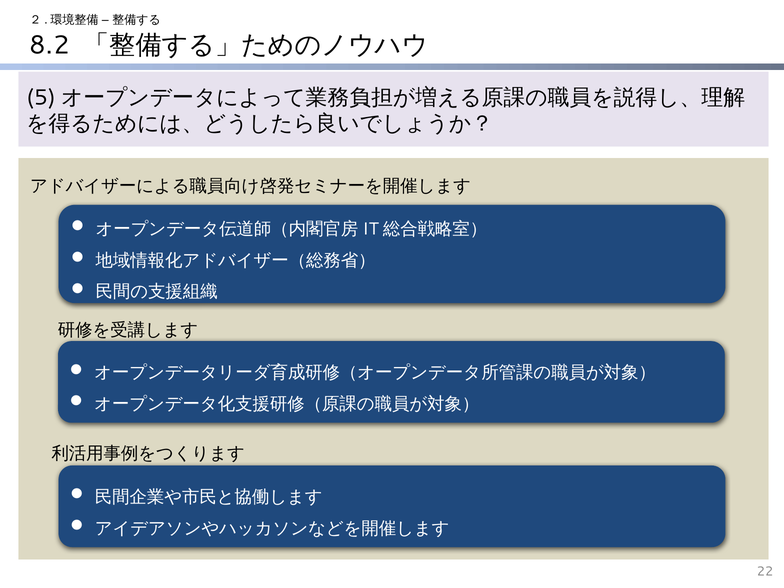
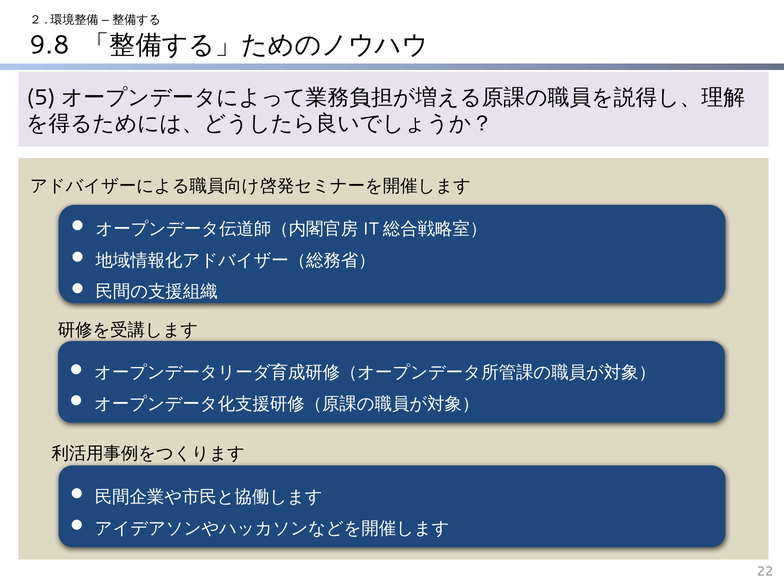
8.2: 8.2 -> 9.8 (50, 45)
